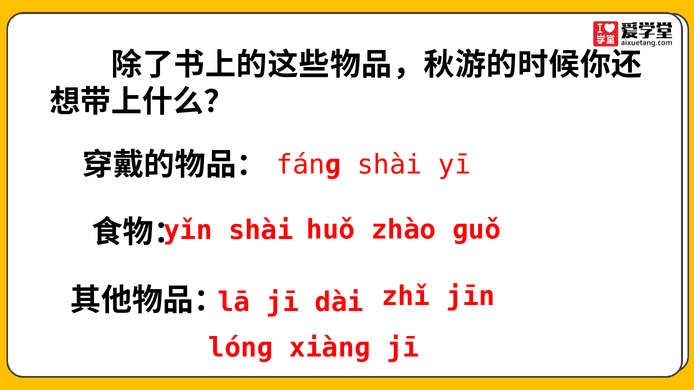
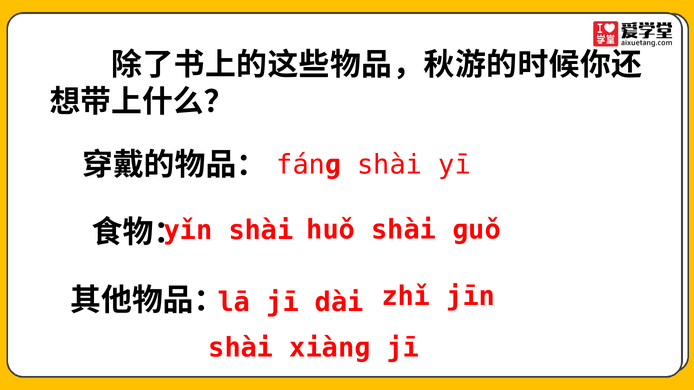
huǒ zhào: zhào -> shài (404, 230)
lónɡ: lónɡ -> shài (241, 348)
